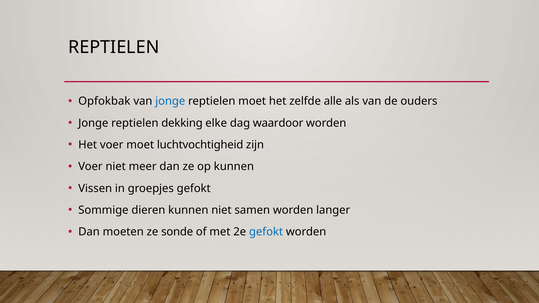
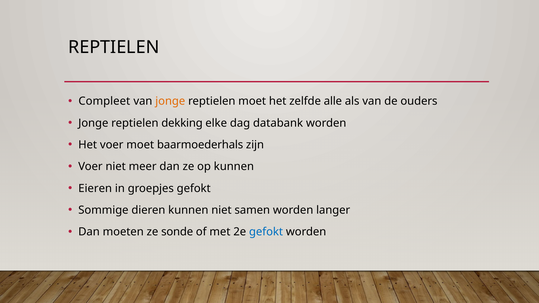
Opfokbak: Opfokbak -> Compleet (104, 101)
jonge colour: blue -> orange (170, 101)
waardoor: waardoor -> databank (278, 123)
luchtvochtigheid: luchtvochtigheid -> baarmoederhals (200, 145)
Vissen: Vissen -> Eieren (95, 188)
